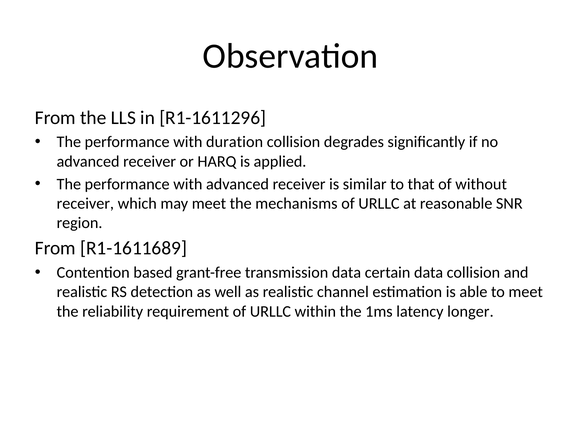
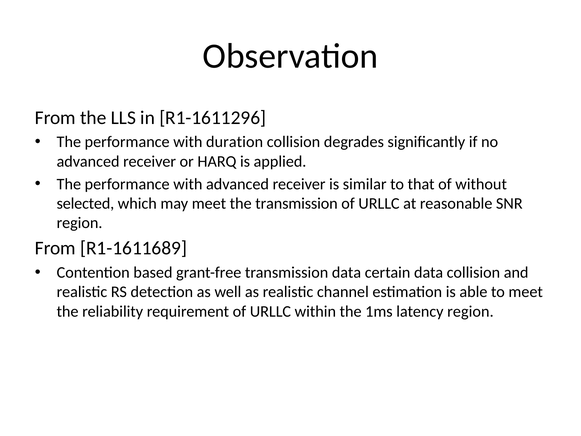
receiver: receiver -> selected (85, 203)
the mechanisms: mechanisms -> transmission (297, 203)
latency longer: longer -> region (470, 311)
